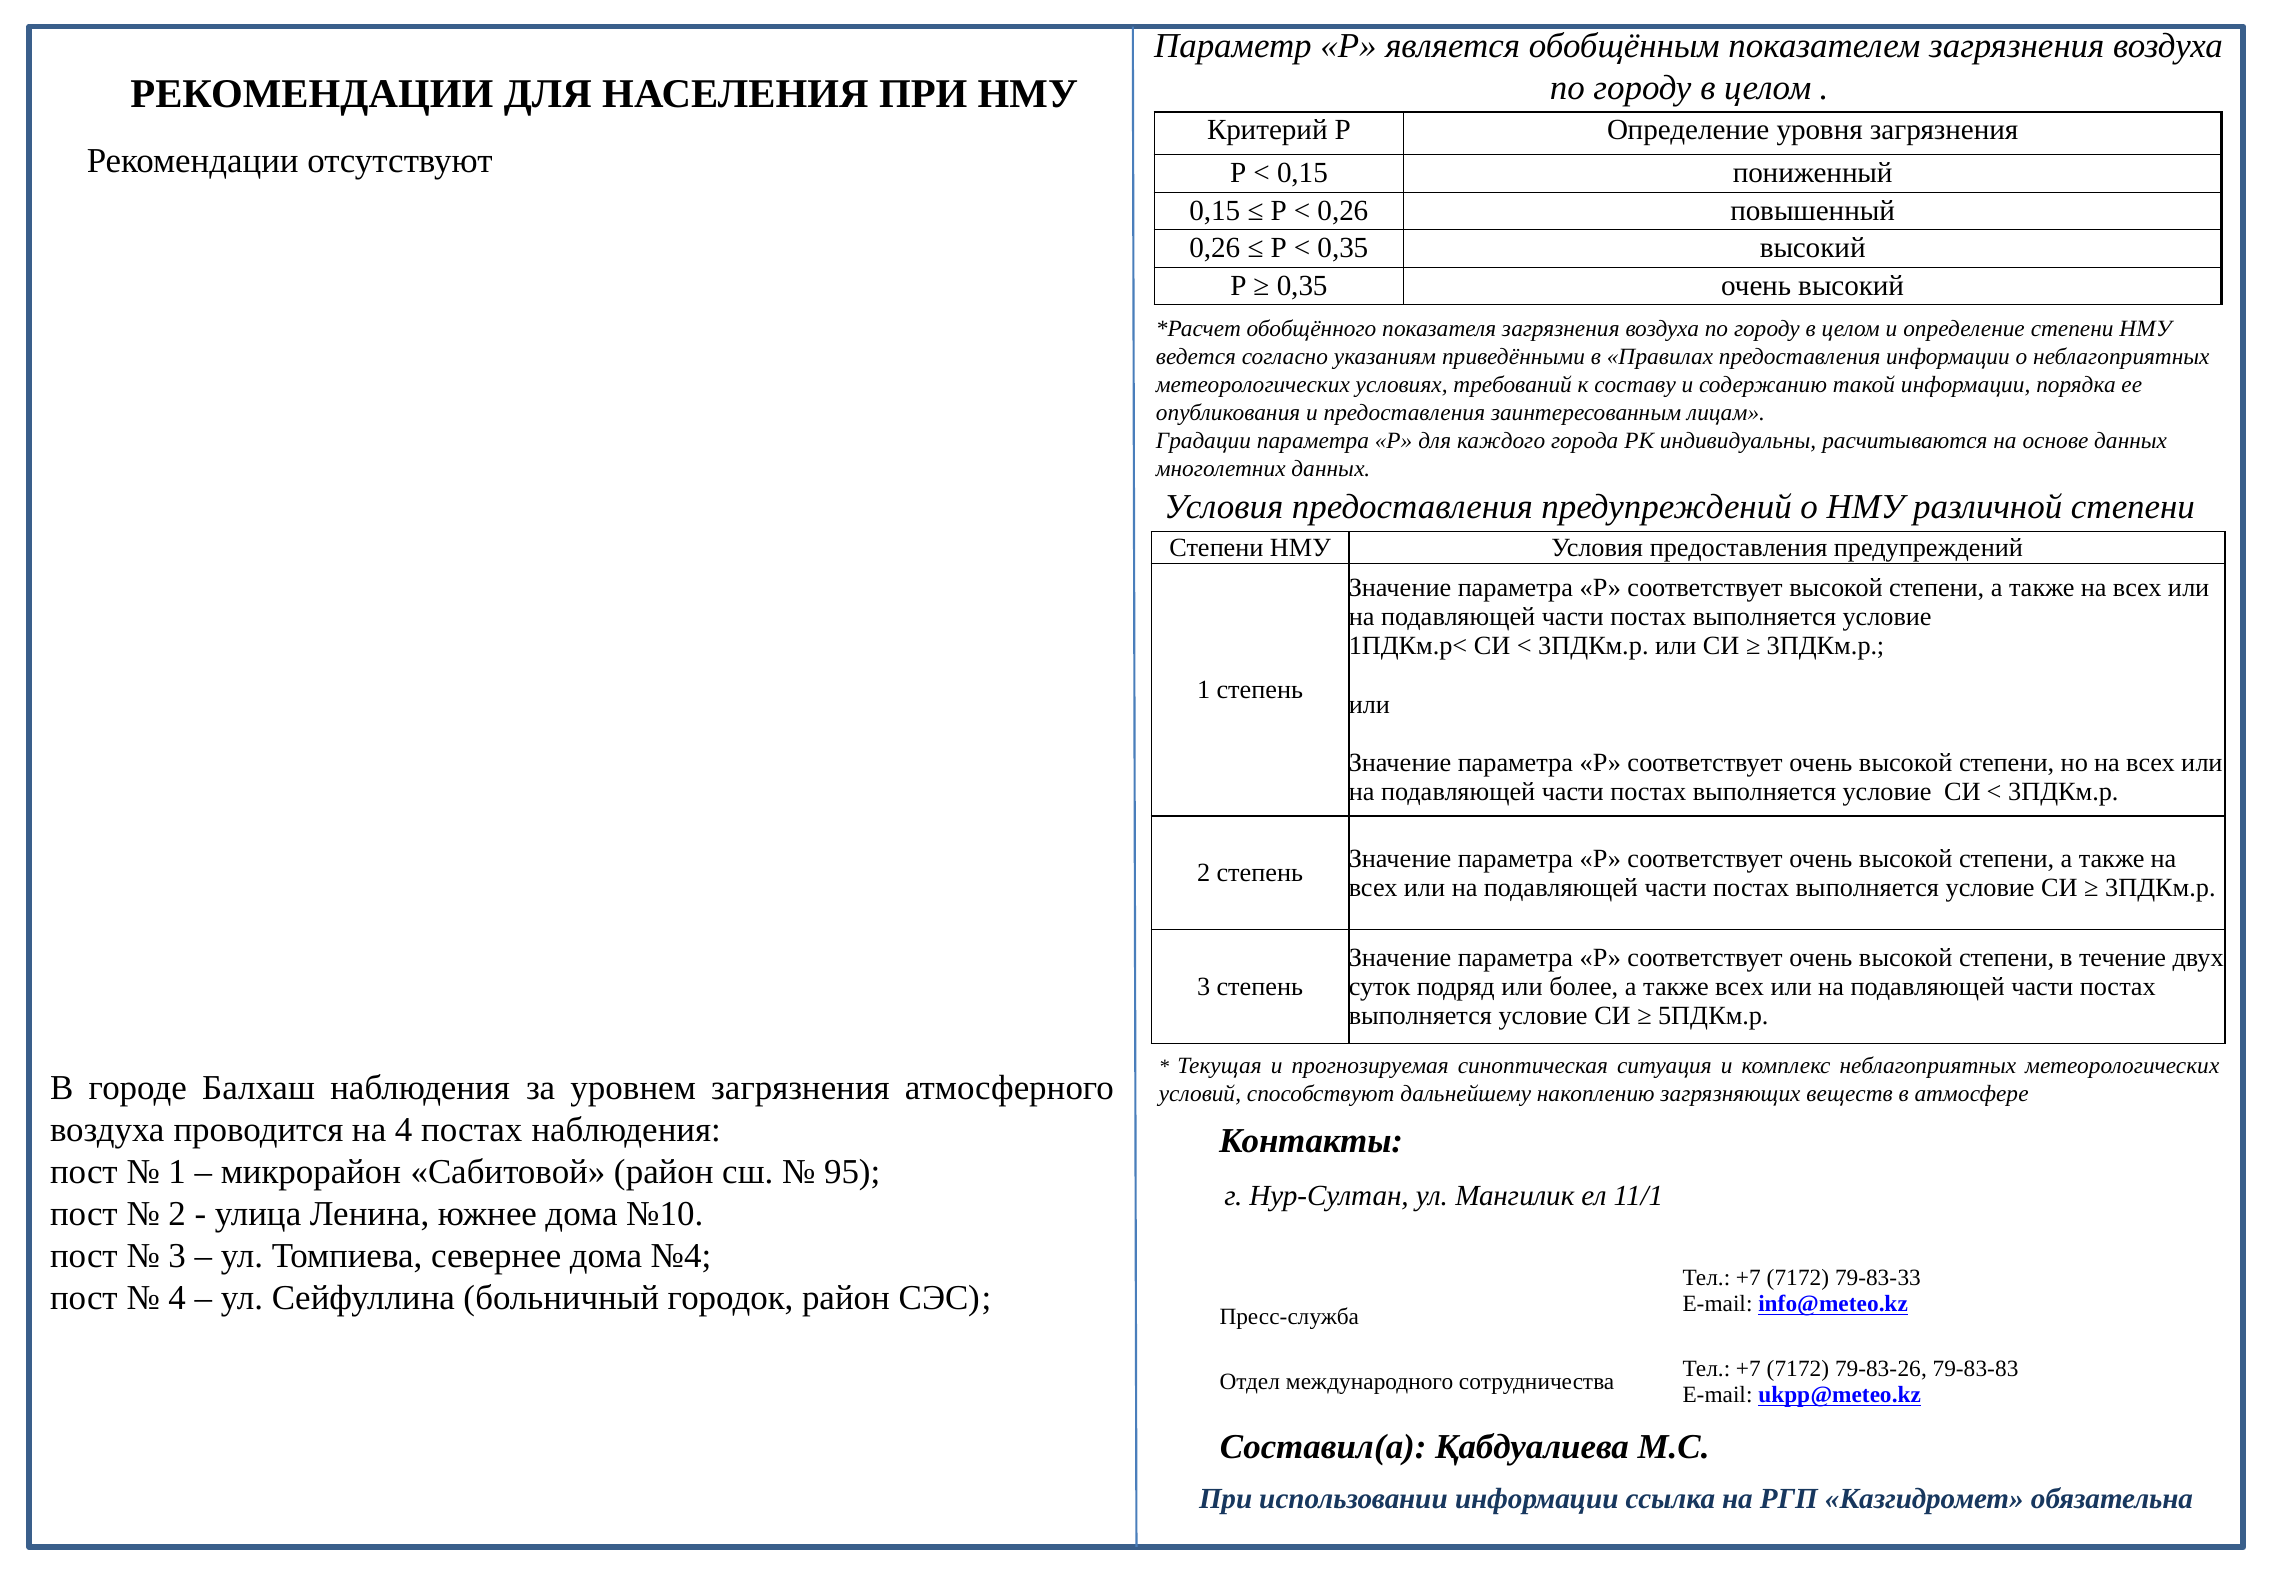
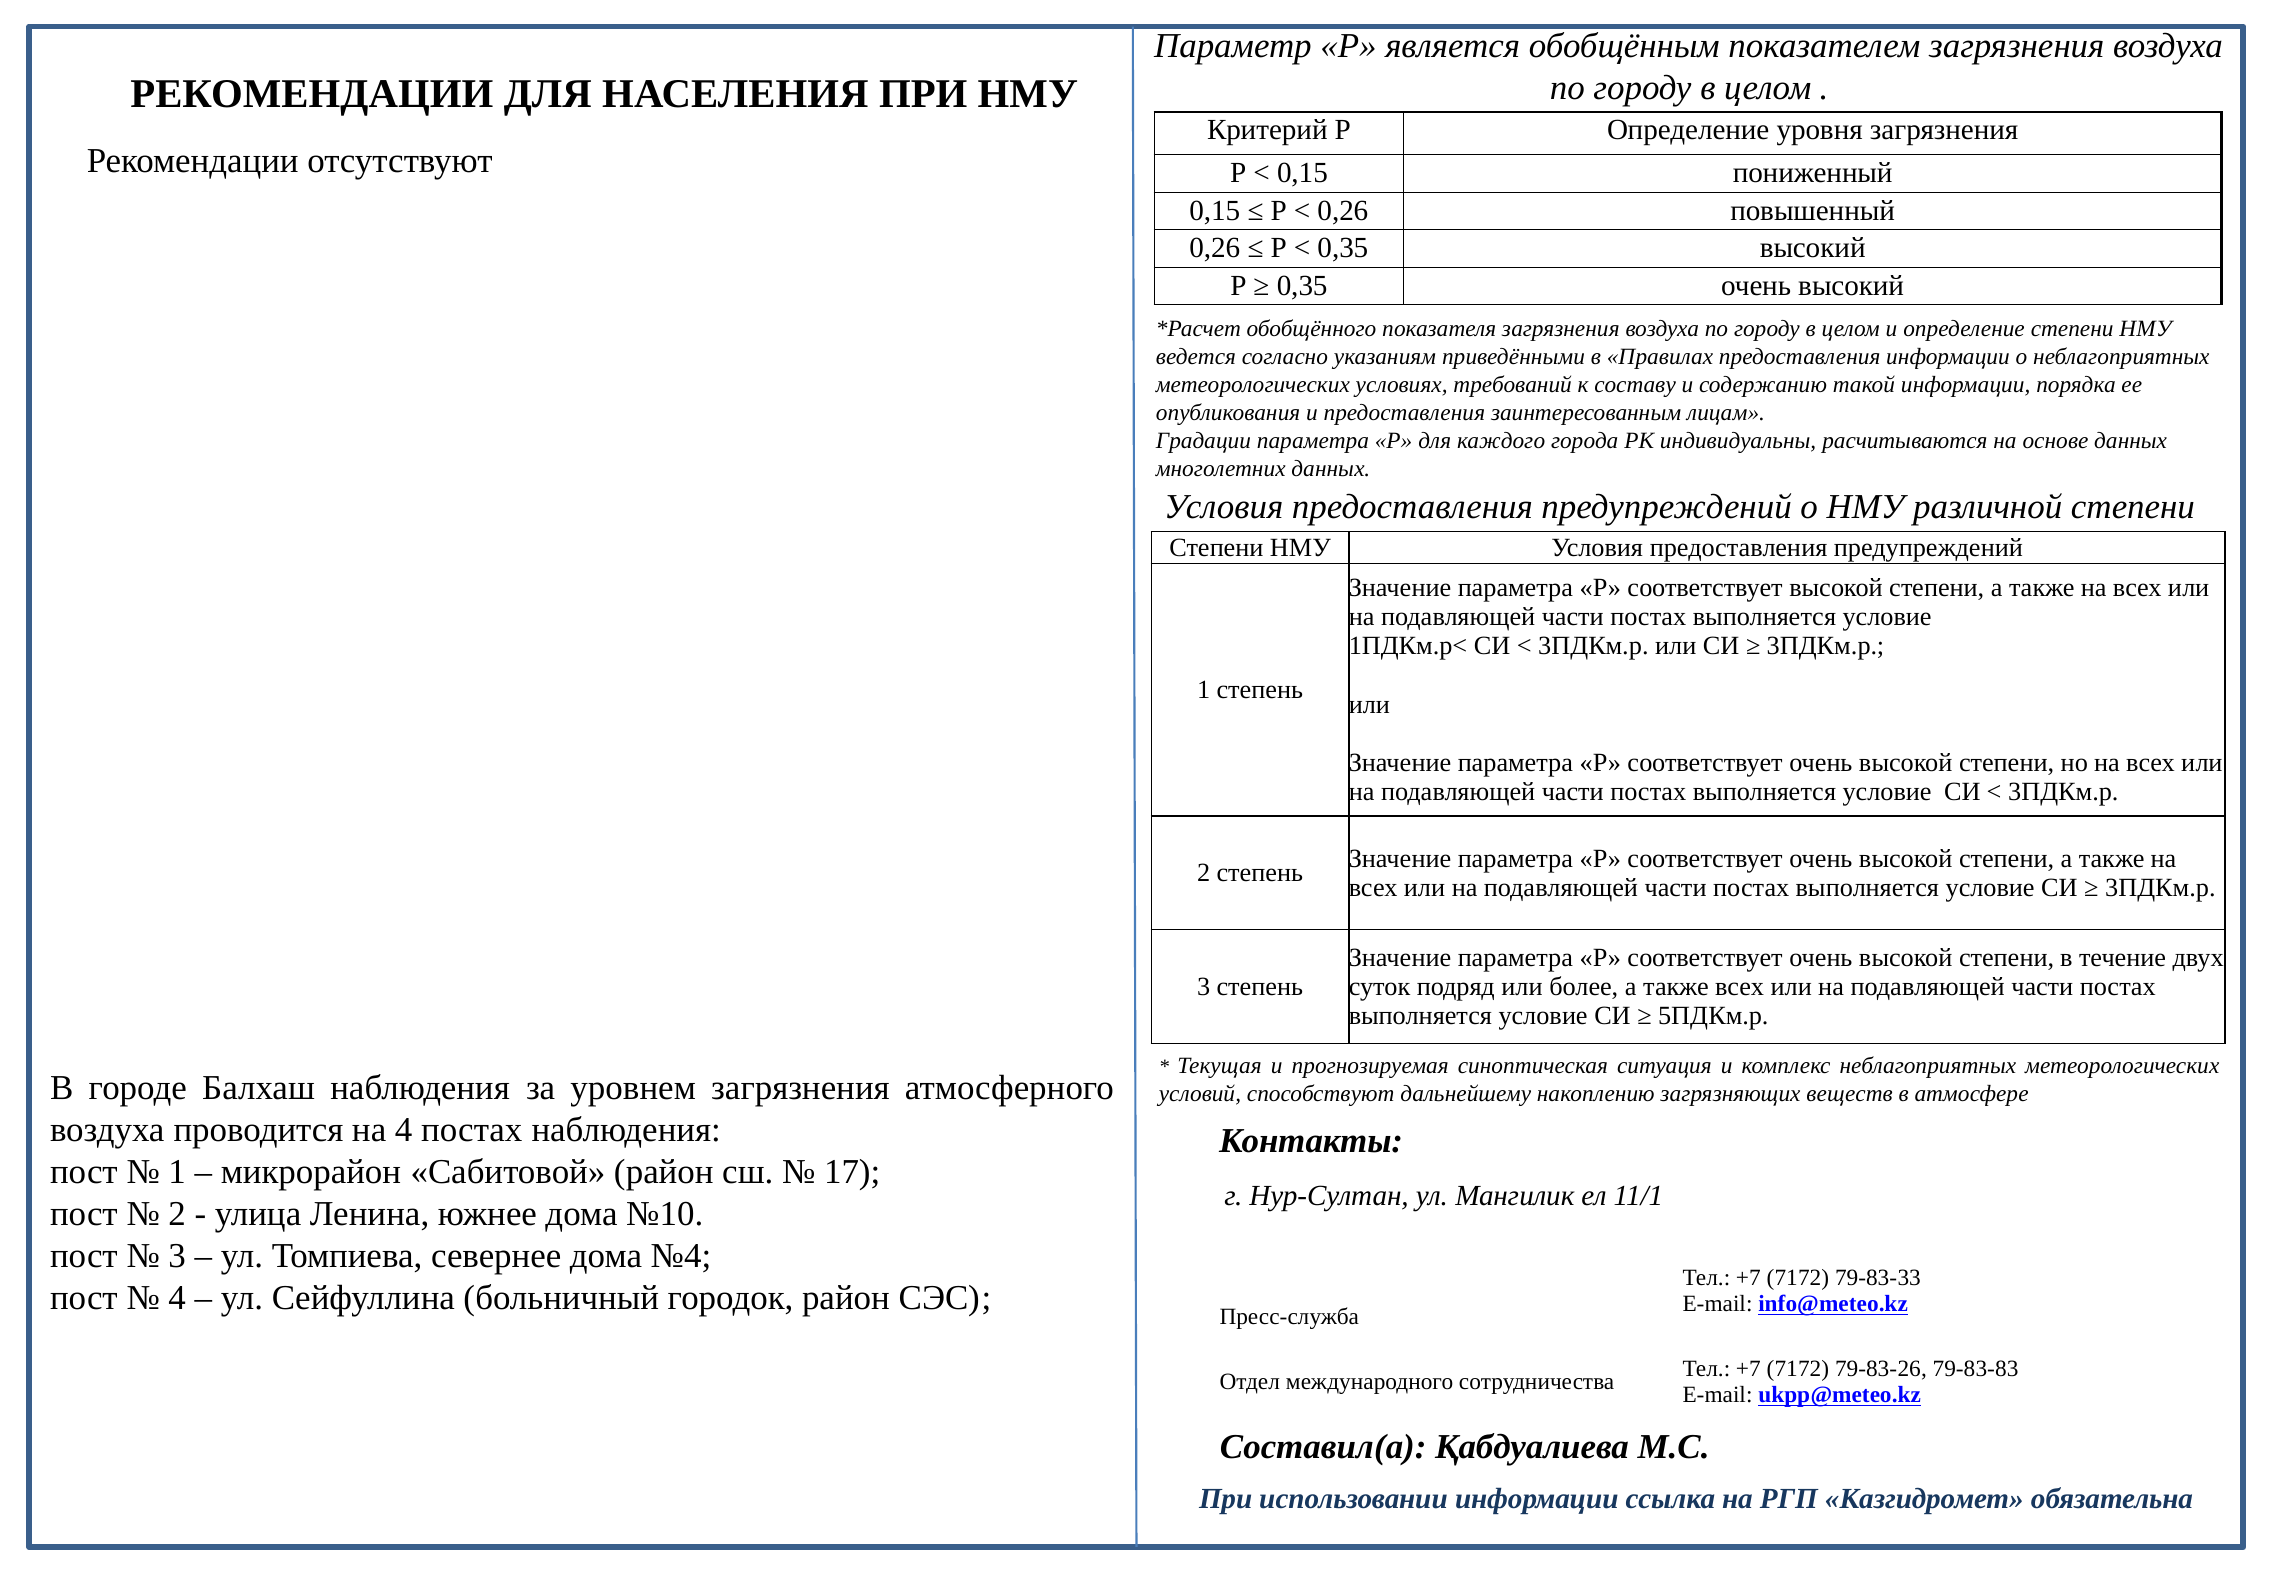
95: 95 -> 17 (852, 1172)
